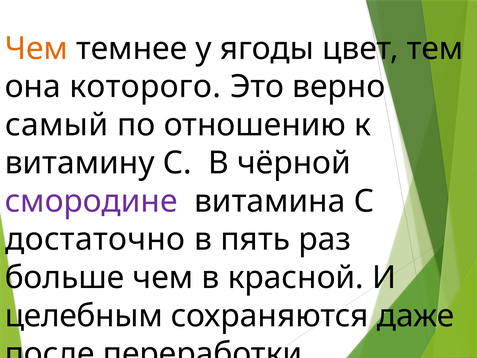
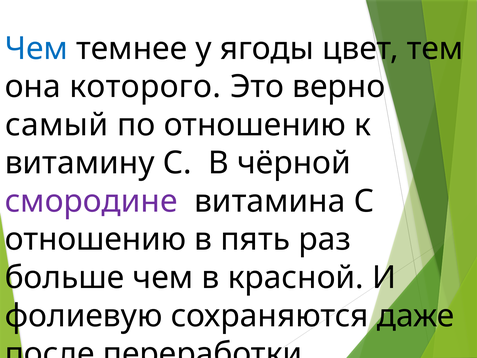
Чем colour: orange -> blue (36, 48)
достаточно: достаточно -> отношению (95, 239)
целебным: целебным -> фолиевую (84, 316)
